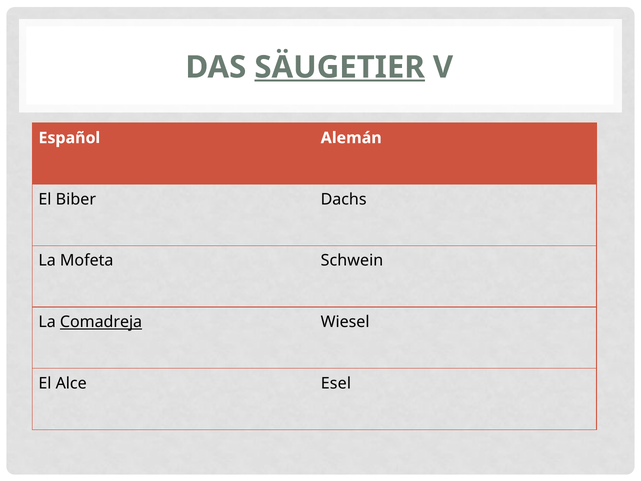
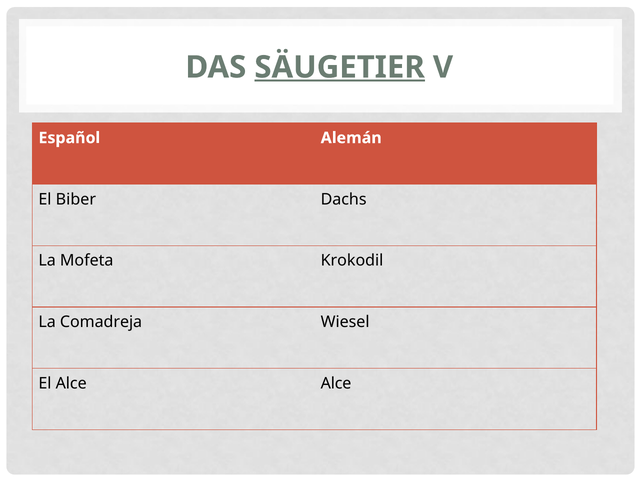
Schwein: Schwein -> Krokodil (352, 260)
Comadreja underline: present -> none (101, 322)
Alce Esel: Esel -> Alce (336, 383)
